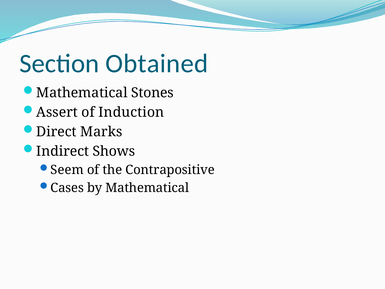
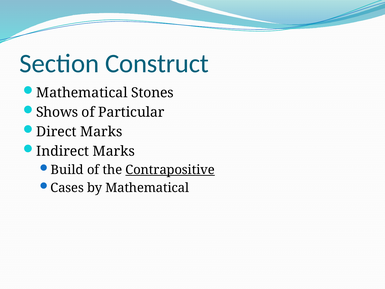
Obtained: Obtained -> Construct (157, 64)
Assert: Assert -> Shows (57, 112)
Induction: Induction -> Particular (131, 112)
Indirect Shows: Shows -> Marks (114, 151)
Seem: Seem -> Build (67, 170)
Contrapositive underline: none -> present (170, 170)
